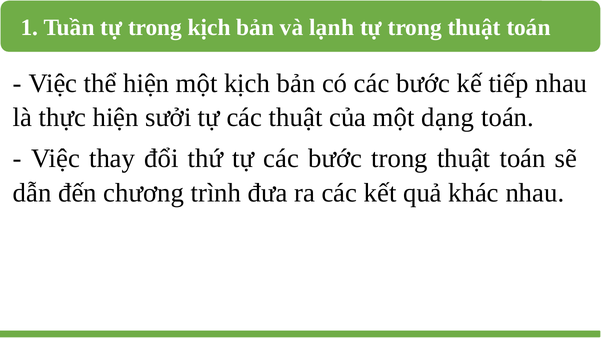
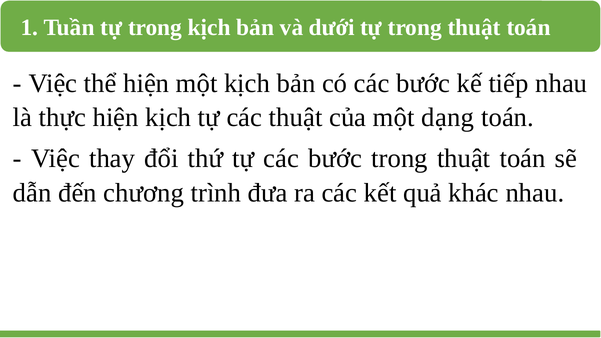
lạnh: lạnh -> dưới (332, 28)
hiện sưởi: sưởi -> kịch (168, 118)
